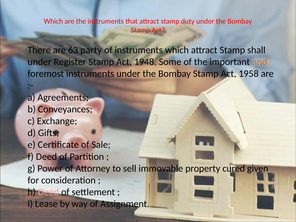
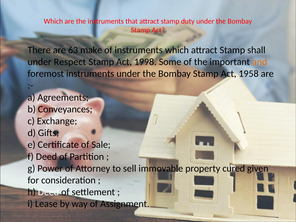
party: party -> make (91, 50)
Register: Register -> Respect (70, 62)
1948: 1948 -> 1998 (145, 62)
Deed colour: pink -> white (48, 192)
